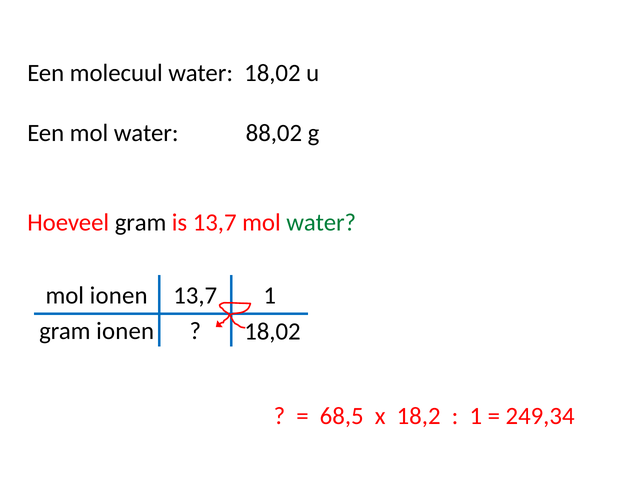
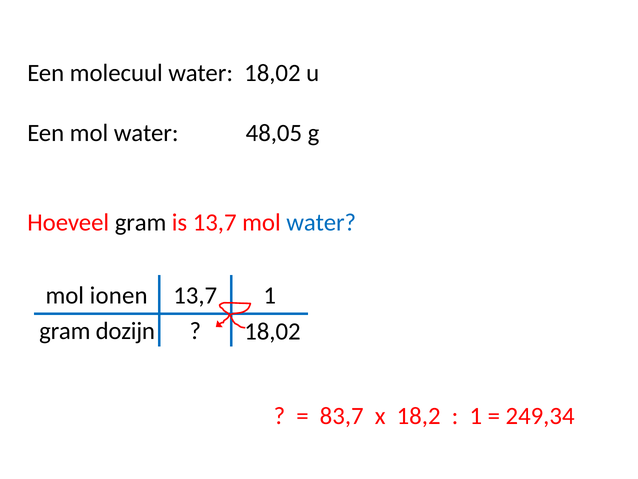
88,02: 88,02 -> 48,05 (274, 133)
water colour: green -> blue (321, 222)
gram ionen: ionen -> dozijn (125, 331)
68,5: 68,5 -> 83,7 (342, 416)
